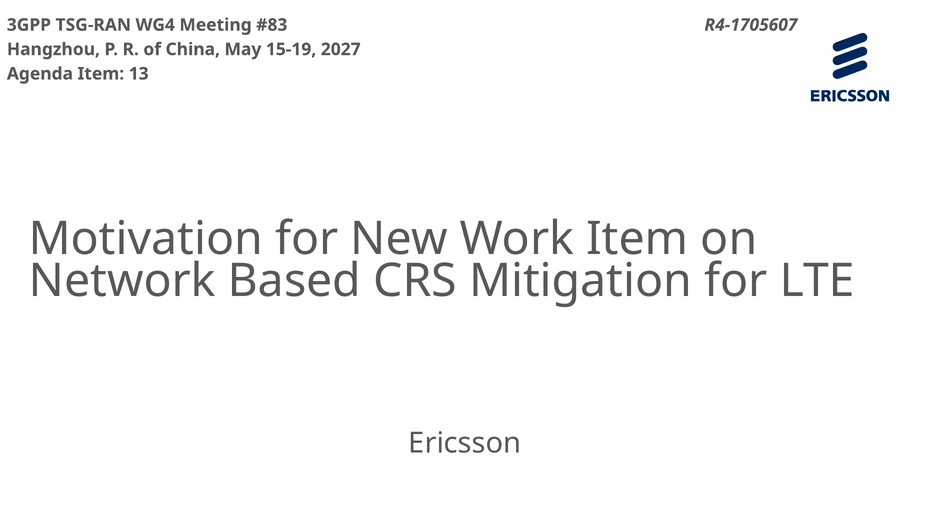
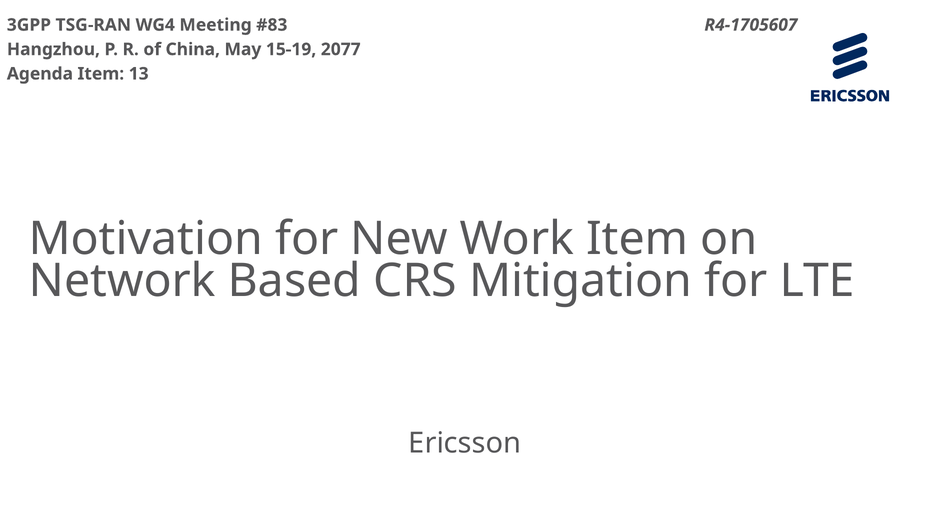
2027: 2027 -> 2077 (341, 49)
